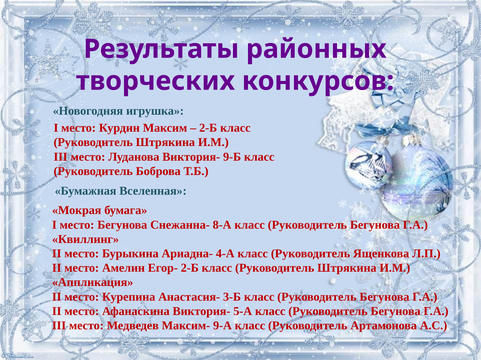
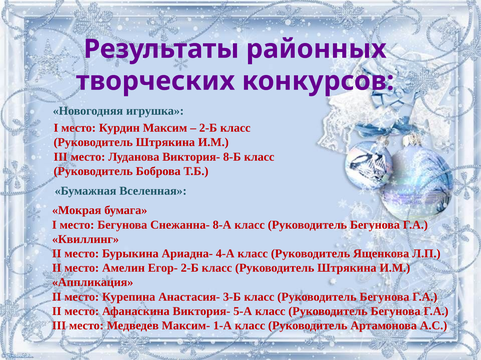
9-Б: 9-Б -> 8-Б (232, 157)
9-А: 9-А -> 1-А (222, 326)
